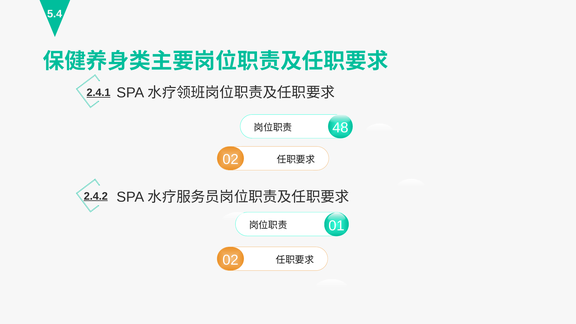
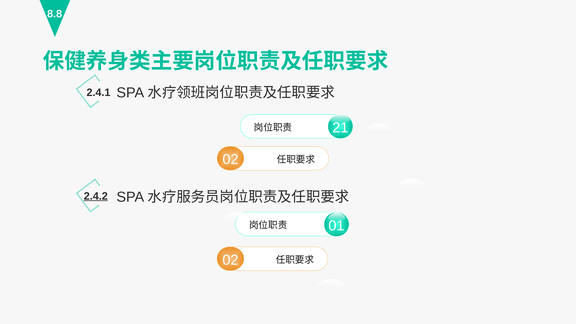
5.4: 5.4 -> 8.8 (55, 14)
2.4.1 underline: present -> none (98, 93)
48: 48 -> 21 (340, 128)
